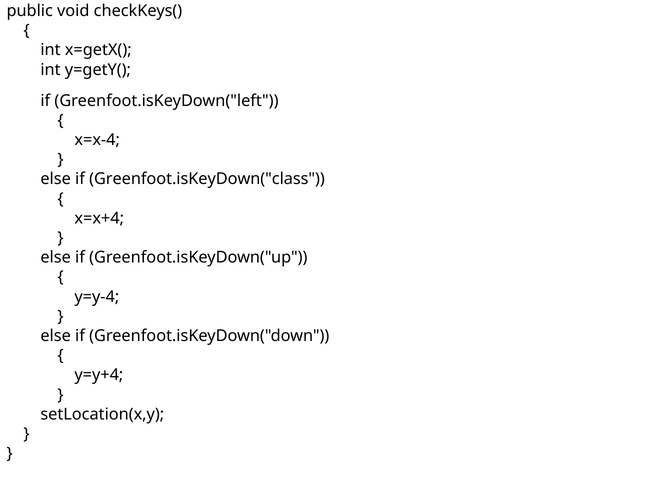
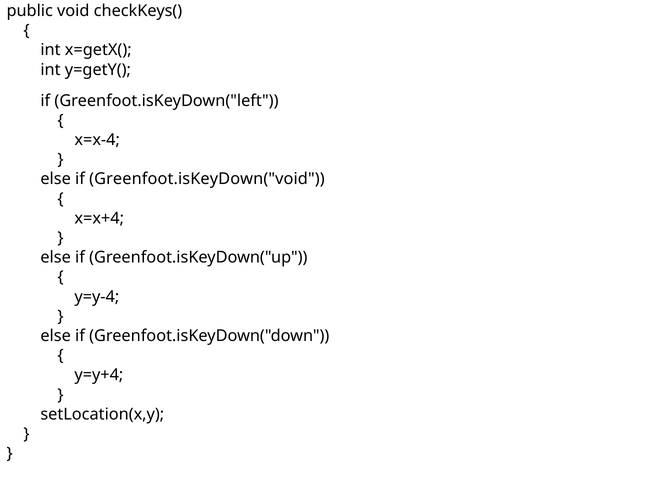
Greenfoot.isKeyDown("class: Greenfoot.isKeyDown("class -> Greenfoot.isKeyDown("void (207, 179)
